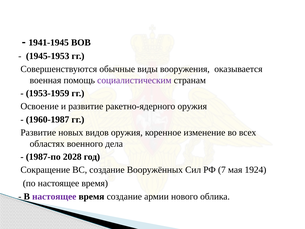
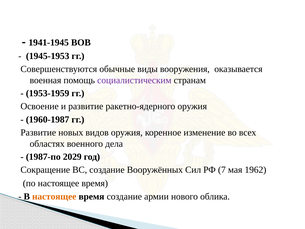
2028: 2028 -> 2029 (72, 157)
1924: 1924 -> 1962 (255, 170)
настоящее colour: purple -> orange (54, 196)
